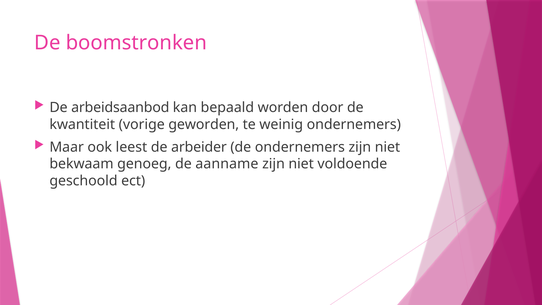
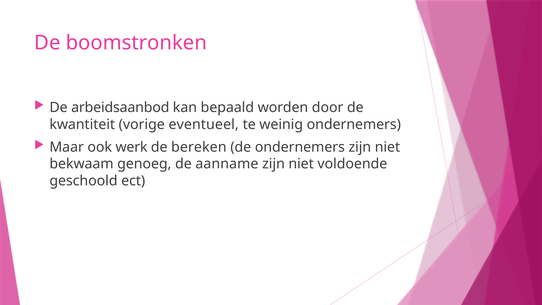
geworden: geworden -> eventueel (204, 124)
leest: leest -> werk (132, 147)
arbeider: arbeider -> bereken (199, 147)
